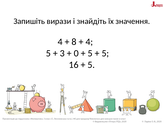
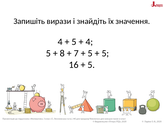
8: 8 -> 5 (74, 42)
3: 3 -> 8 (62, 53)
0: 0 -> 7 (76, 53)
